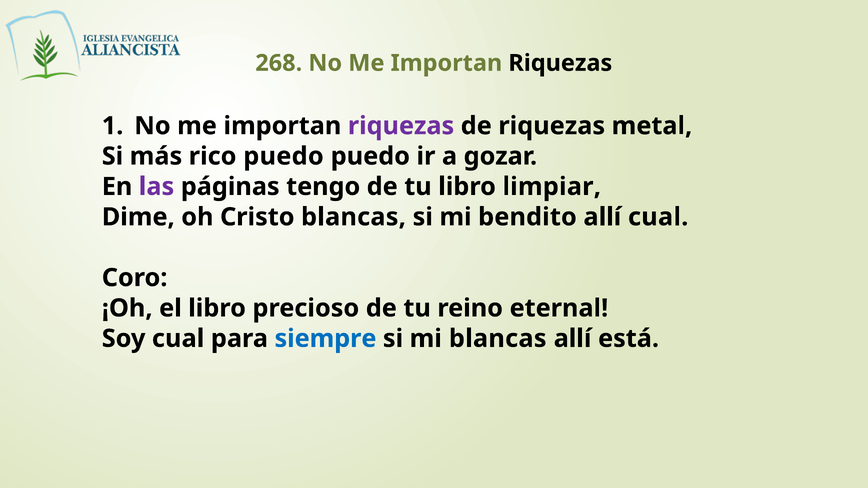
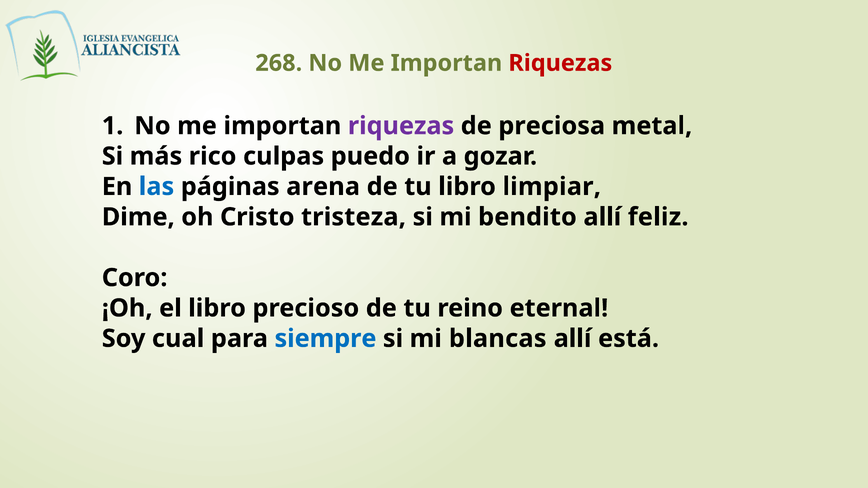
Riquezas colour: black -> red (560, 63)
de riquezas: riquezas -> preciosa (552, 126)
rico puedo: puedo -> culpas (284, 156)
las colour: purple -> blue (157, 187)
tengo: tengo -> arena (323, 187)
Cristo blancas: blancas -> tristeza (353, 217)
allí cual: cual -> feliz (658, 217)
